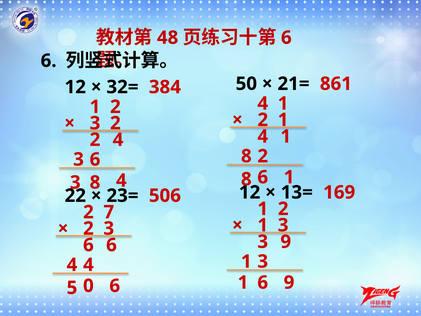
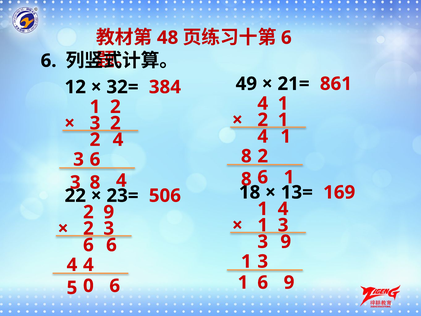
50: 50 -> 49 (246, 84)
23= 12: 12 -> 18 (250, 192)
2: 2 -> 4 (283, 209)
2 7: 7 -> 9 (109, 212)
